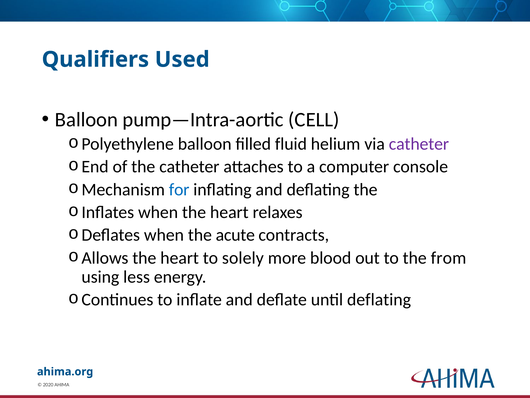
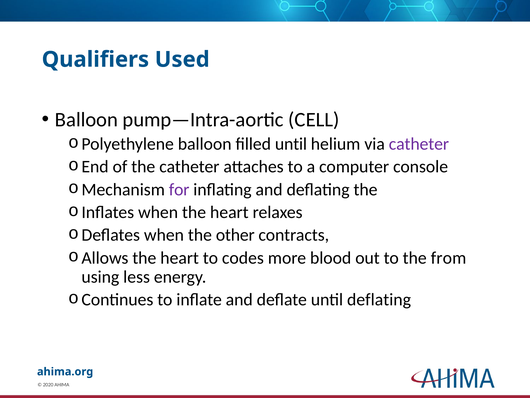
filled fluid: fluid -> until (291, 144)
for colour: blue -> purple (179, 189)
acute: acute -> other (235, 235)
solely: solely -> codes (243, 258)
